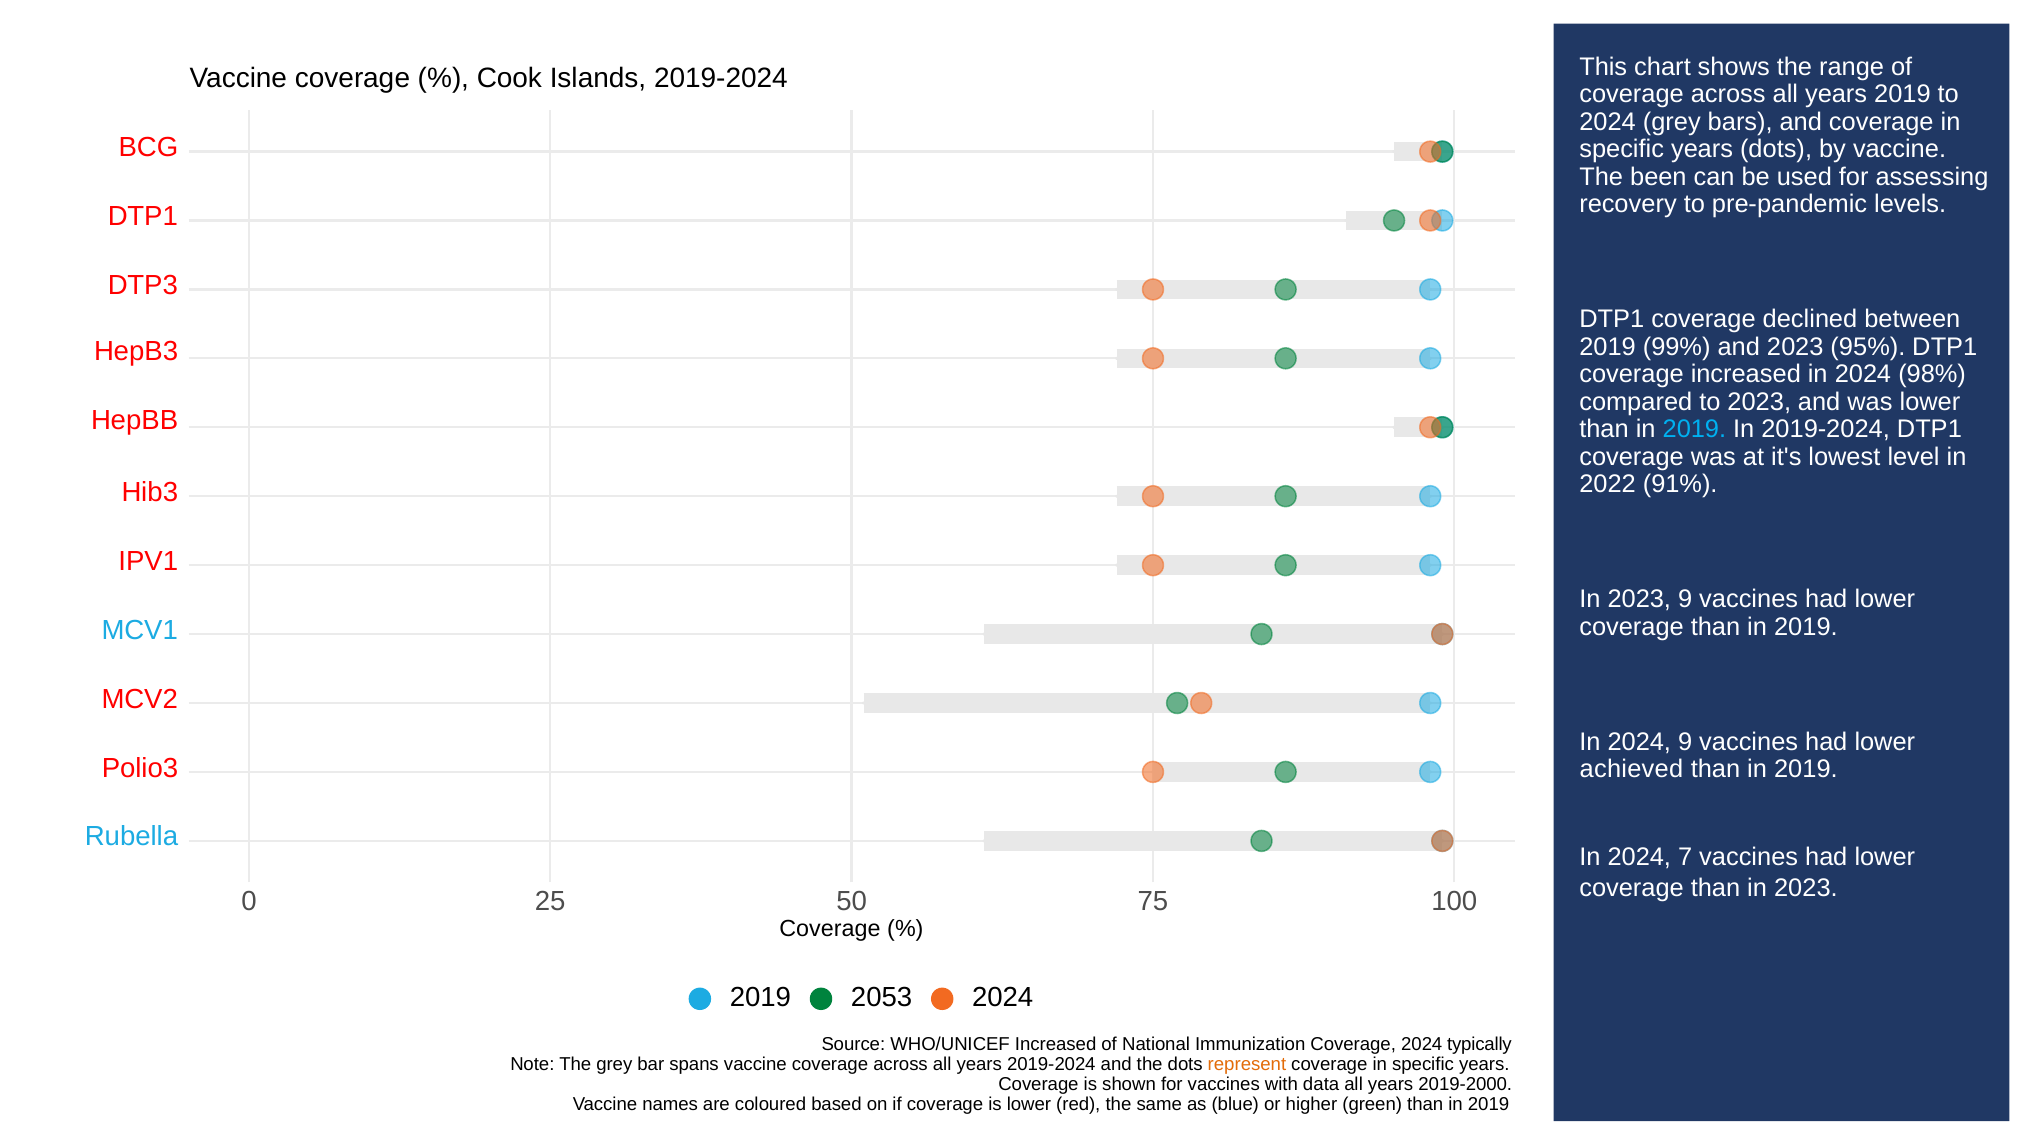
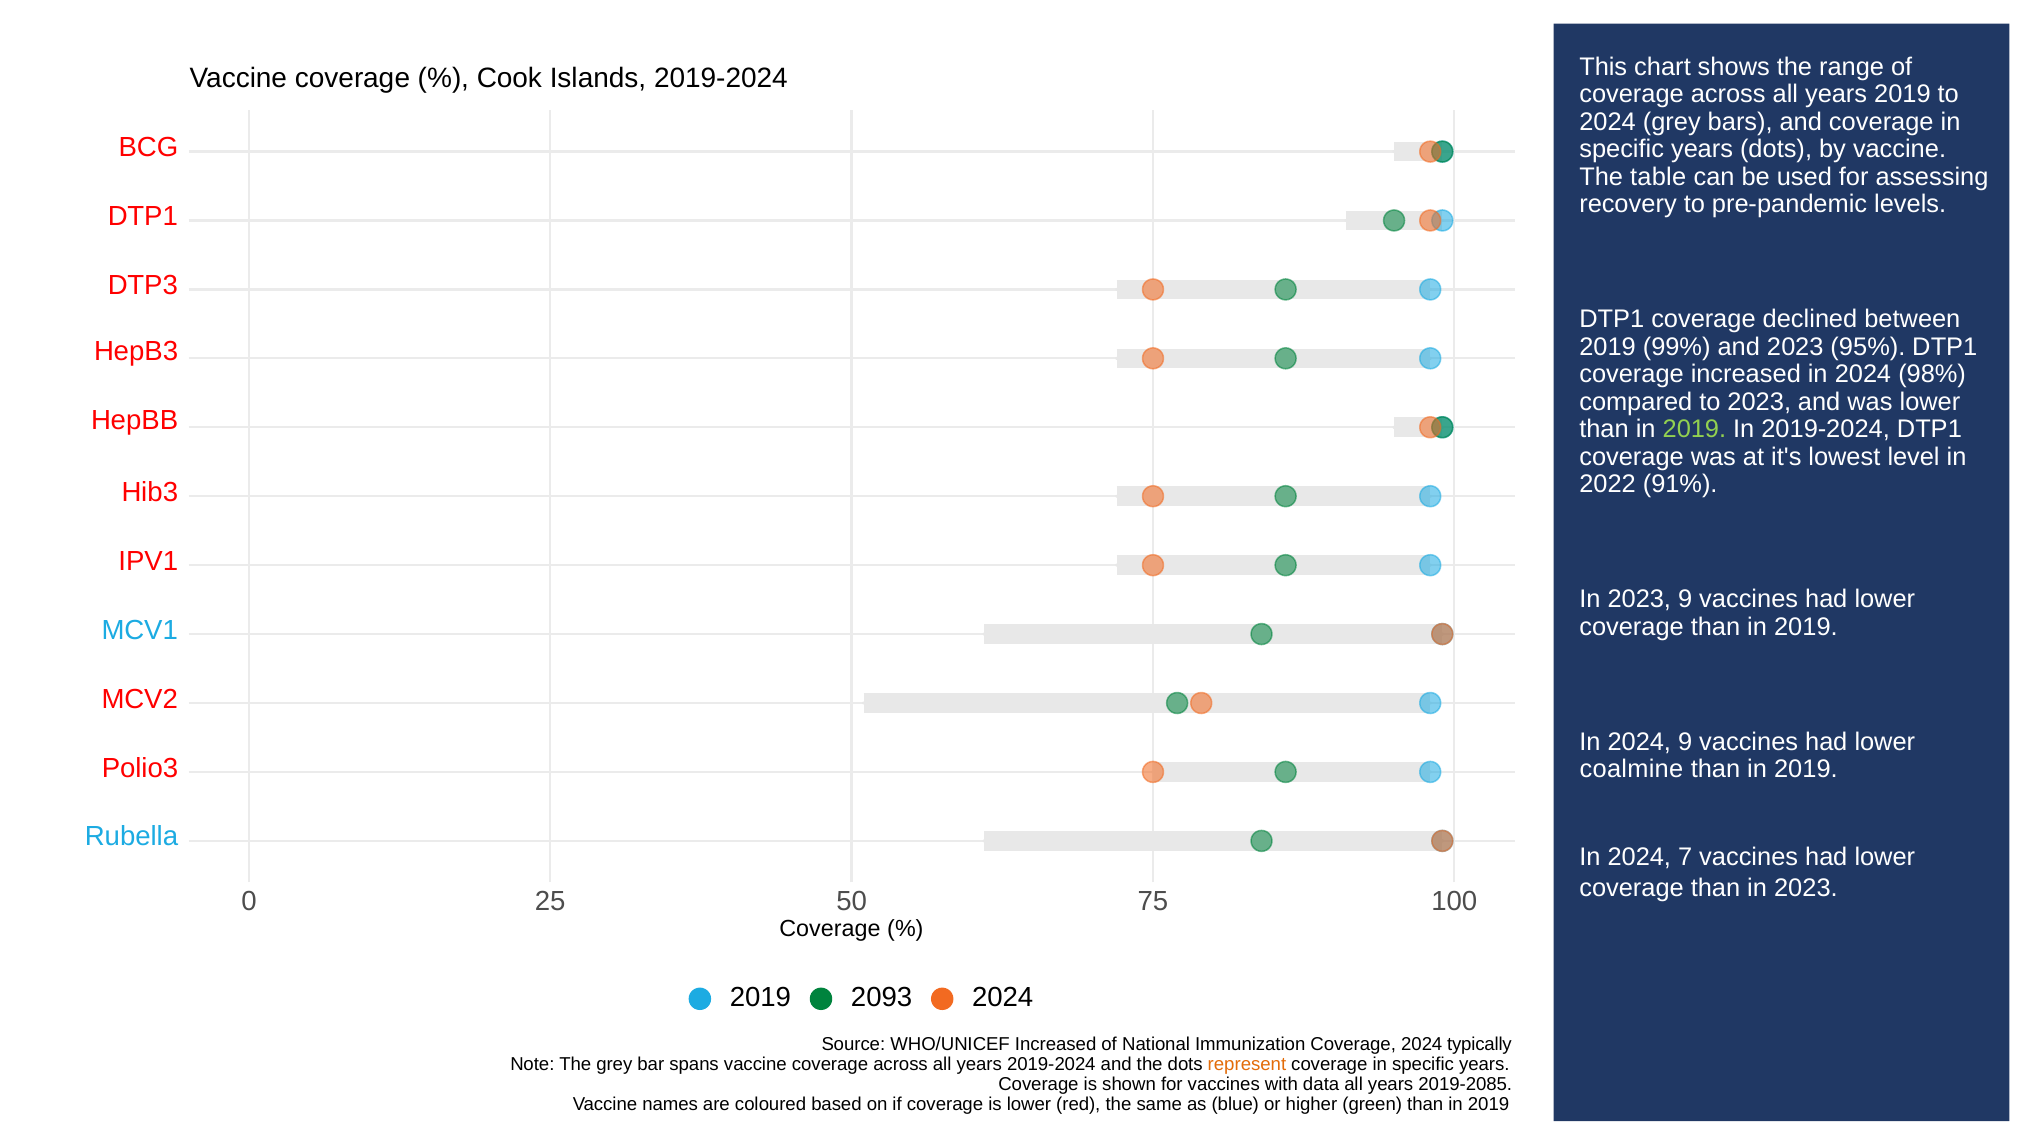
been: been -> table (1658, 177)
2019 colour: light blue -> light green (1694, 429)
achieved: achieved -> coalmine (1631, 769)
2053: 2053 -> 2093 (882, 997)
2019-2000: 2019-2000 -> 2019-2085 (1465, 1084)
